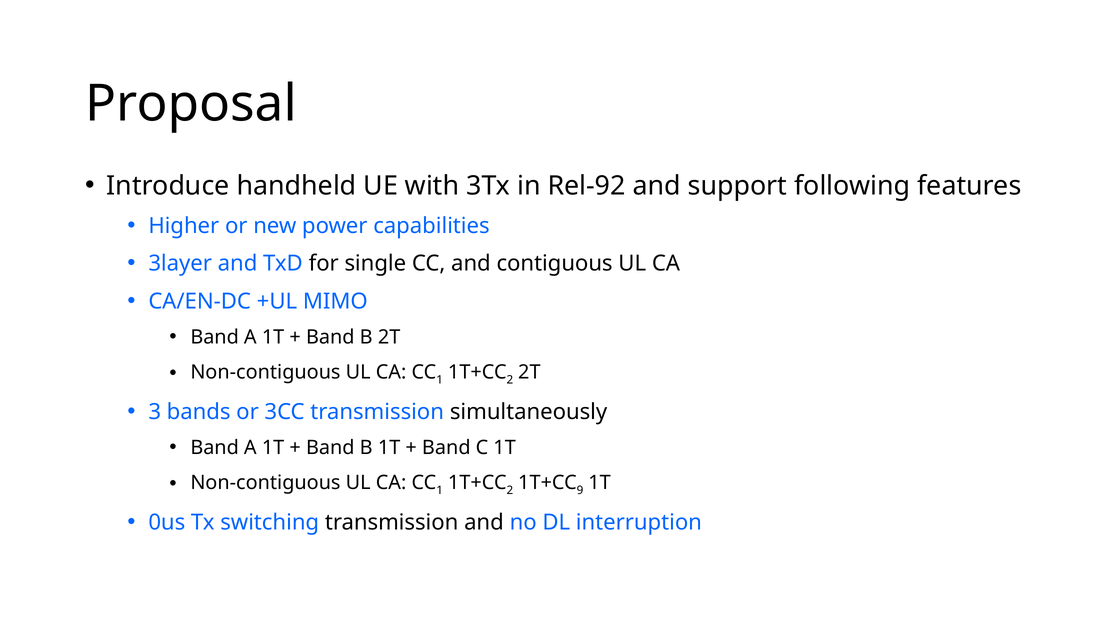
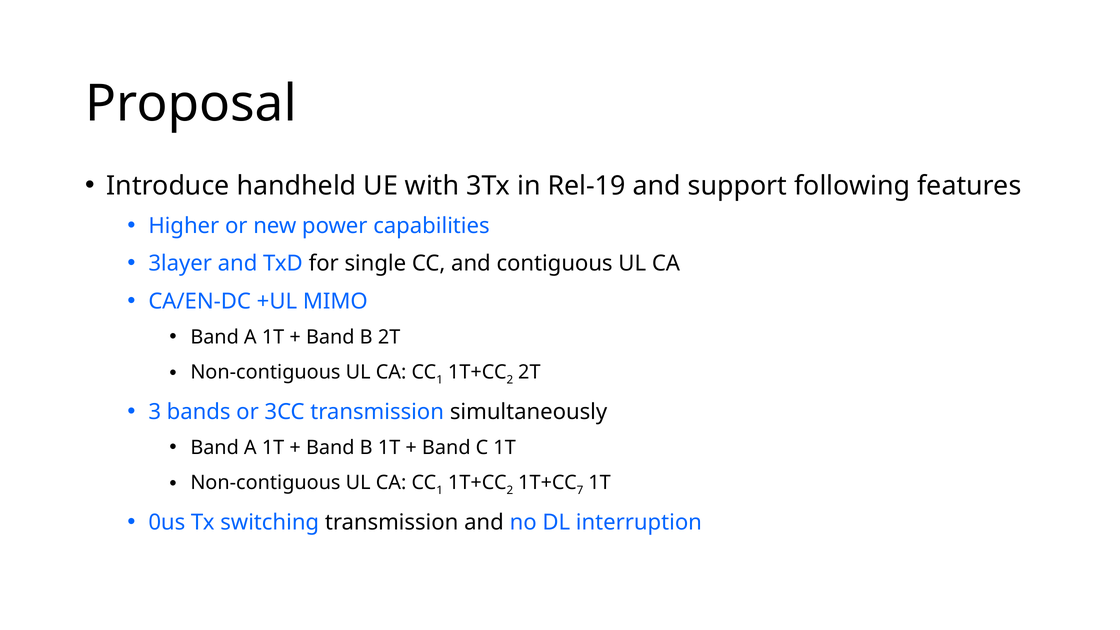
Rel-92: Rel-92 -> Rel-19 (587, 186)
9: 9 -> 7 (580, 490)
